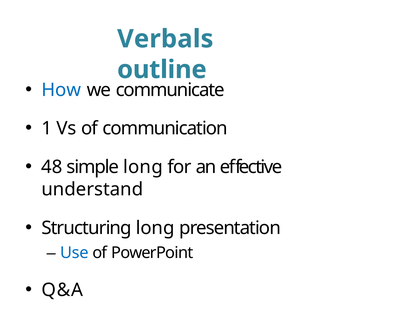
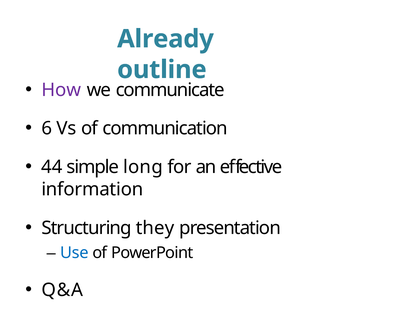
Verbals: Verbals -> Already (165, 39)
How colour: blue -> purple (61, 90)
1: 1 -> 6 (47, 129)
48: 48 -> 44 (52, 167)
understand: understand -> information (92, 189)
Structuring long: long -> they (155, 228)
